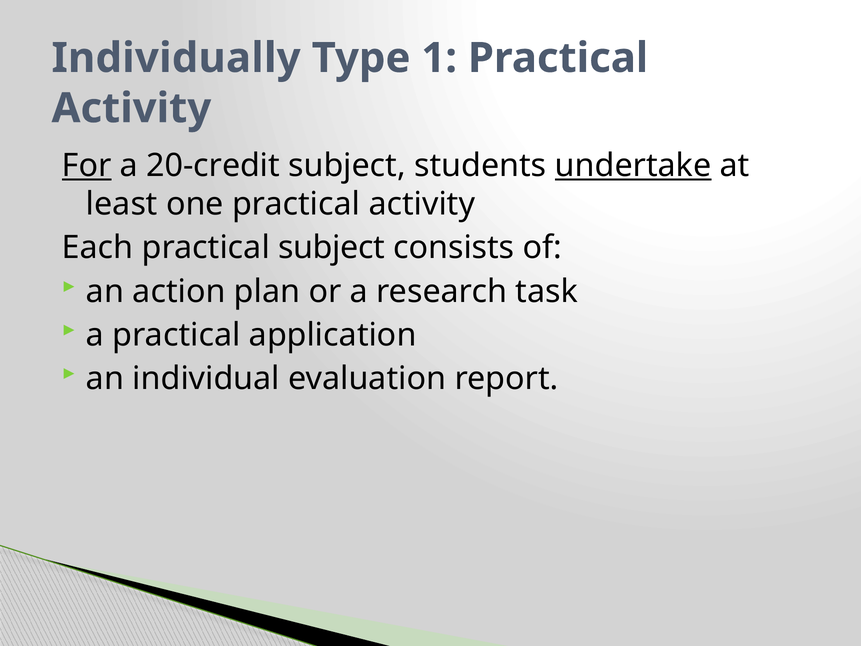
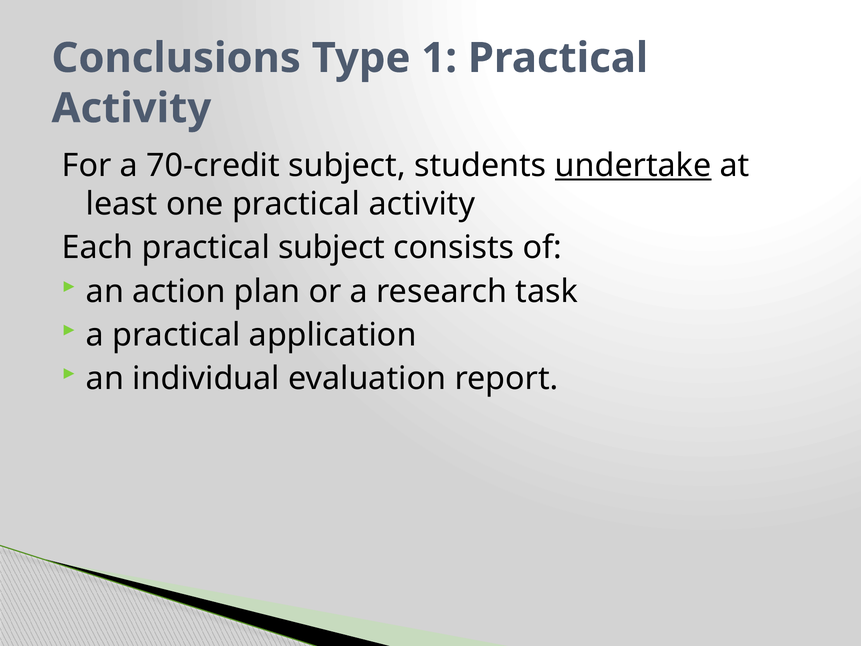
Individually: Individually -> Conclusions (176, 58)
For underline: present -> none (87, 165)
20-credit: 20-credit -> 70-credit (213, 165)
